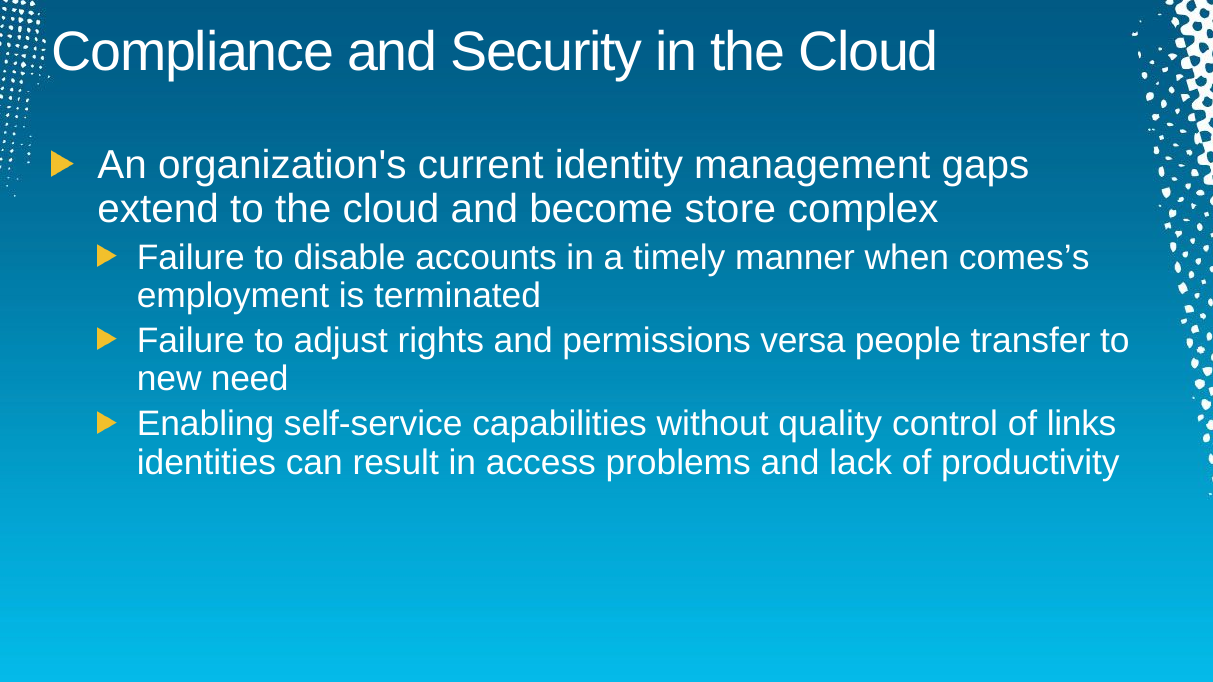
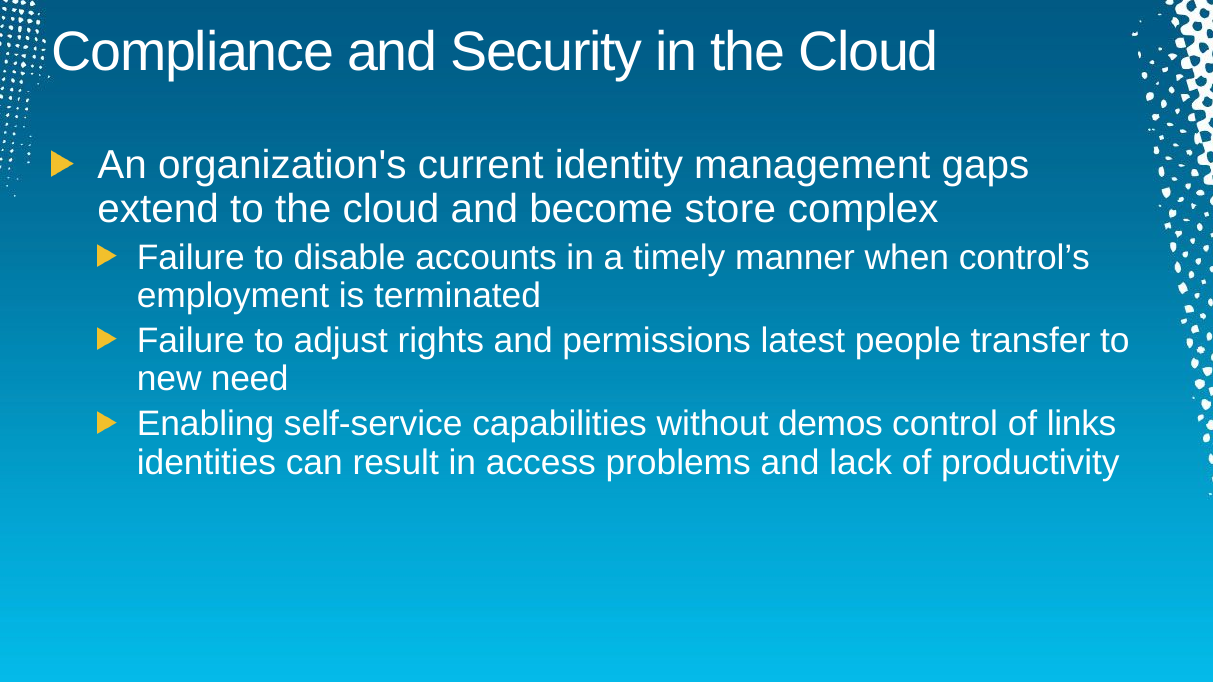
comes’s: comes’s -> control’s (1024, 258)
versa: versa -> latest (803, 341)
quality: quality -> demos (830, 425)
